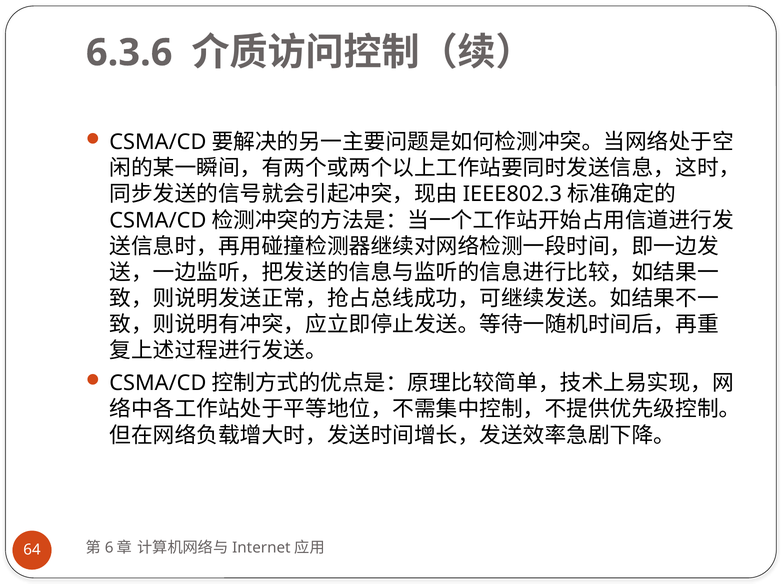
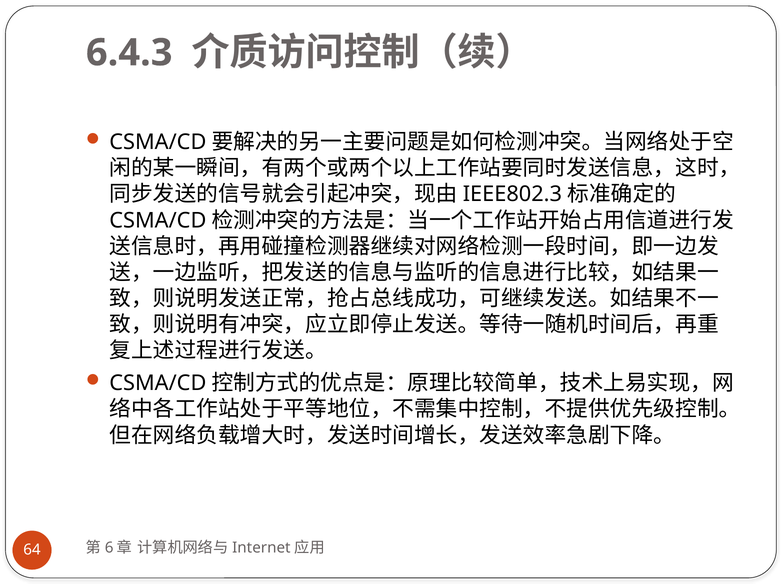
6.3.6: 6.3.6 -> 6.4.3 (129, 53)
